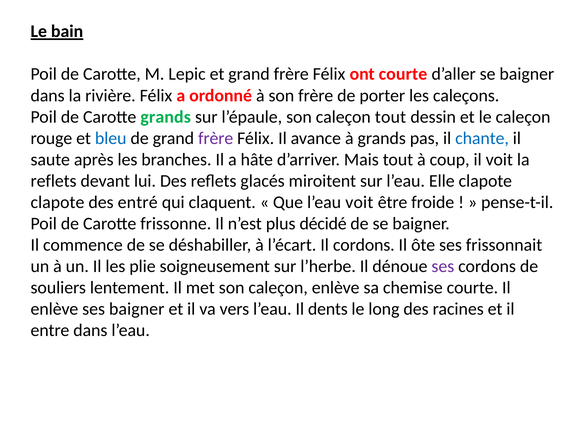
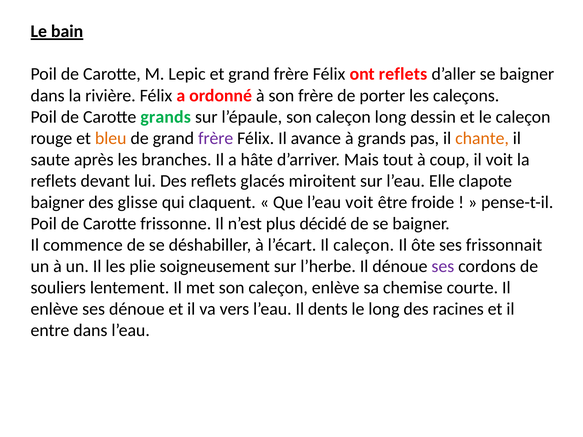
ont courte: courte -> reflets (403, 74)
caleçon tout: tout -> long (391, 117)
bleu colour: blue -> orange (111, 138)
chante colour: blue -> orange (482, 138)
clapote: clapote -> baigner (58, 202)
entré: entré -> glisse (138, 202)
Il cordons: cordons -> caleçon (364, 245)
ses baigner: baigner -> dénoue (137, 309)
